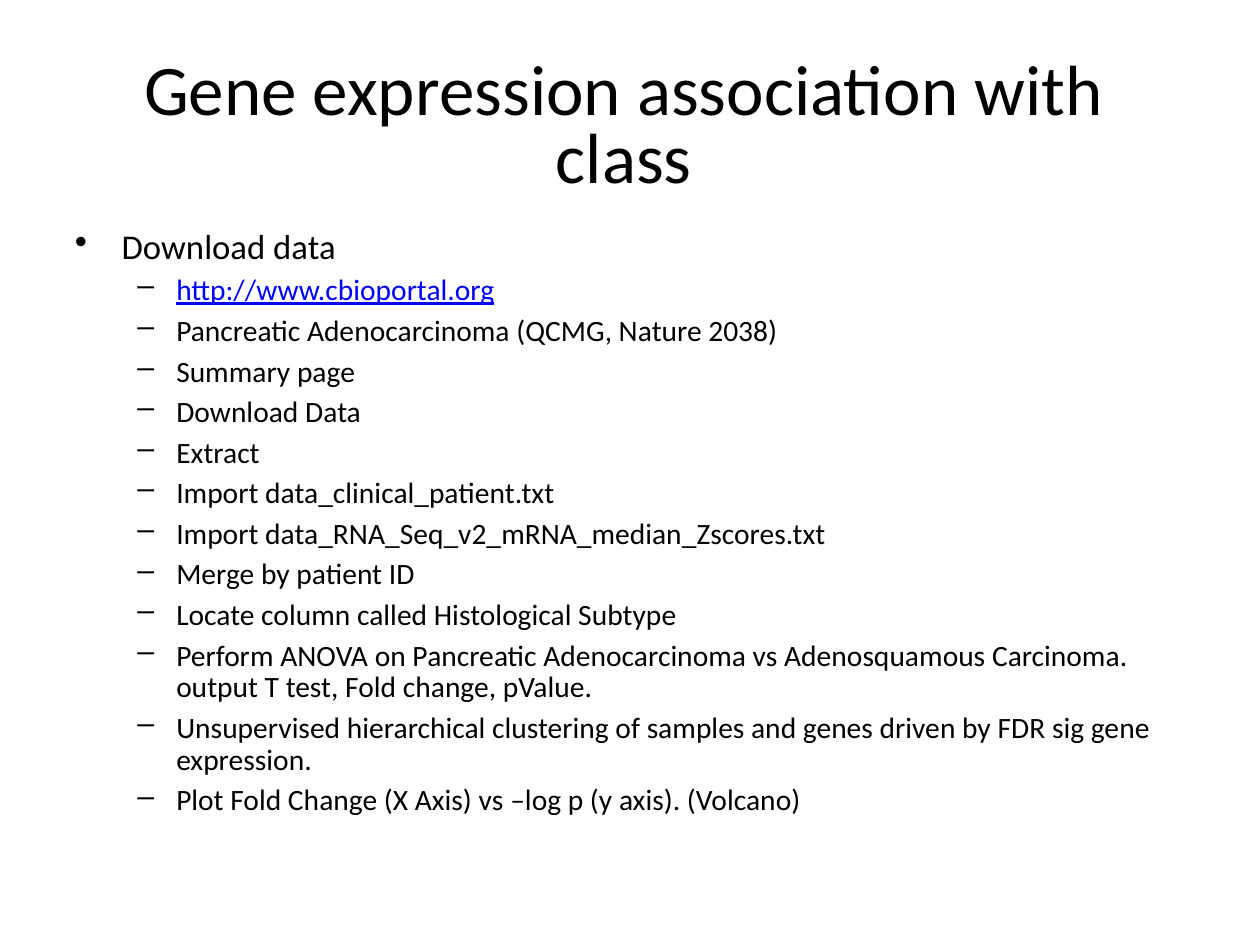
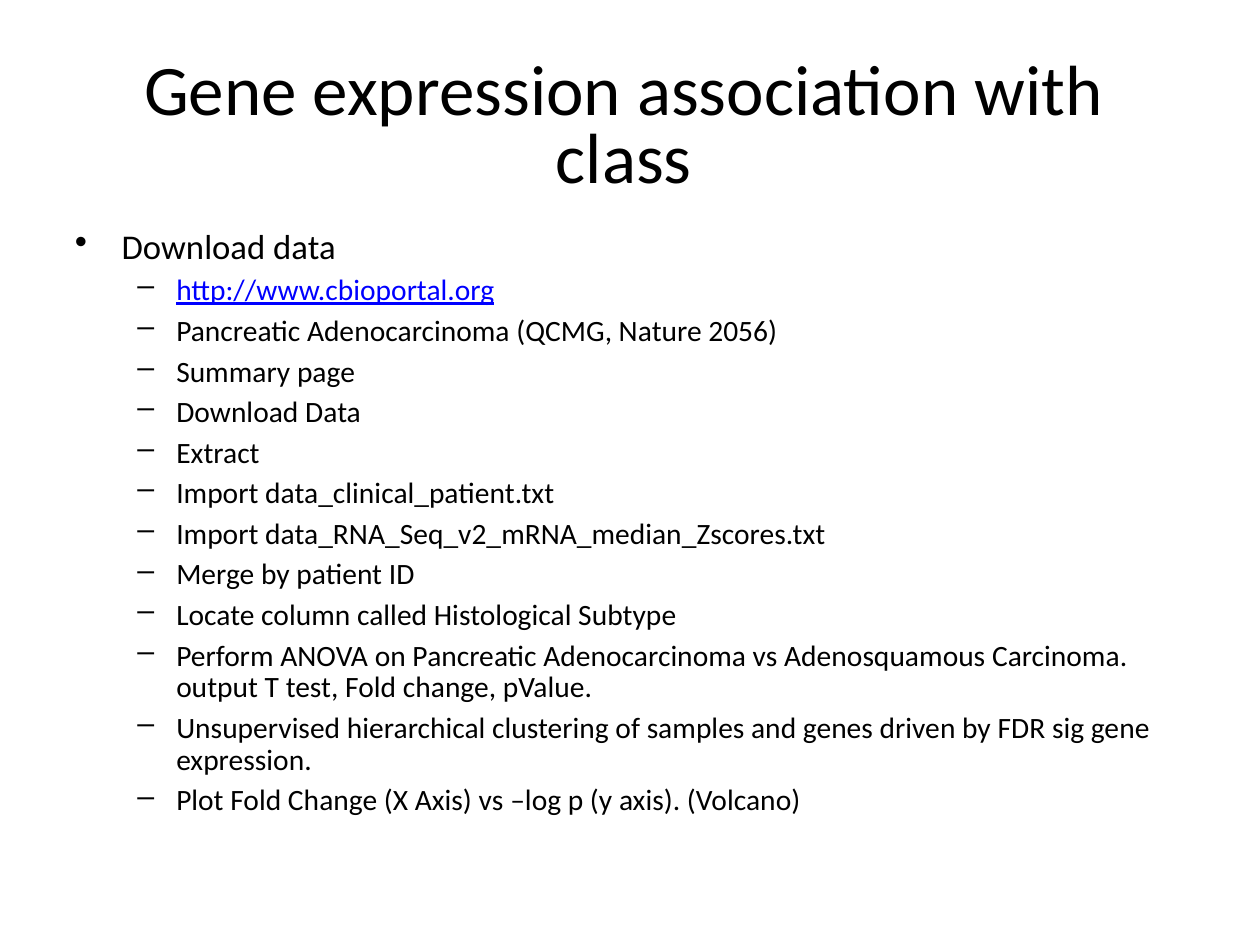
2038: 2038 -> 2056 (743, 332)
